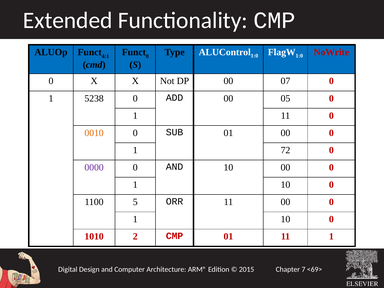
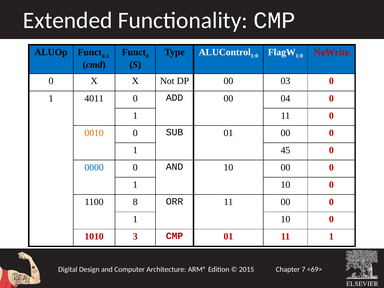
07: 07 -> 03 (285, 81)
5238: 5238 -> 4011 (94, 98)
05: 05 -> 04 (285, 98)
72: 72 -> 45 (285, 150)
0000 colour: purple -> blue (94, 167)
5: 5 -> 8 (135, 202)
2: 2 -> 3 (135, 236)
